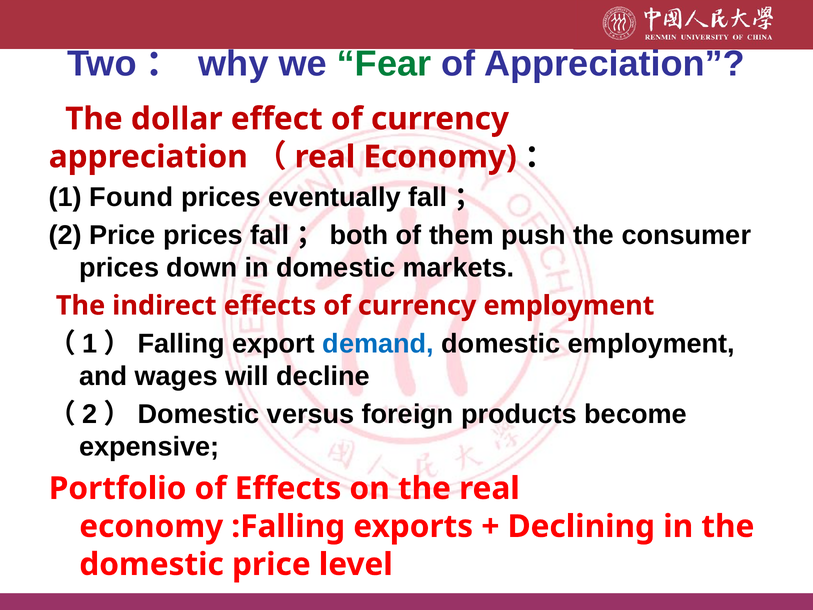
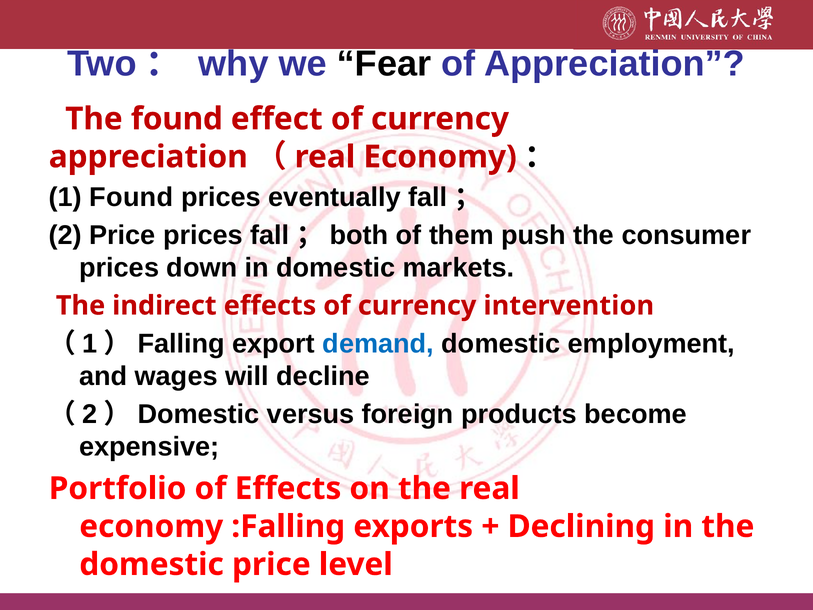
Fear colour: green -> black (384, 64)
The dollar: dollar -> found (177, 119)
currency employment: employment -> intervention (569, 306)
